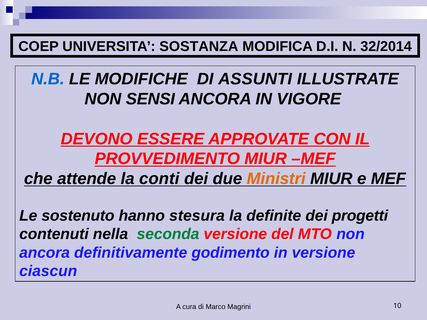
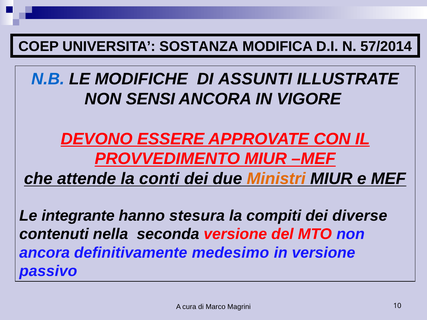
32/2014: 32/2014 -> 57/2014 (386, 47)
sostenuto: sostenuto -> integrante (78, 216)
definite: definite -> compiti (274, 216)
progetti: progetti -> diverse (360, 216)
seconda colour: green -> black (168, 234)
godimento: godimento -> medesimo (230, 253)
ciascun: ciascun -> passivo (48, 271)
